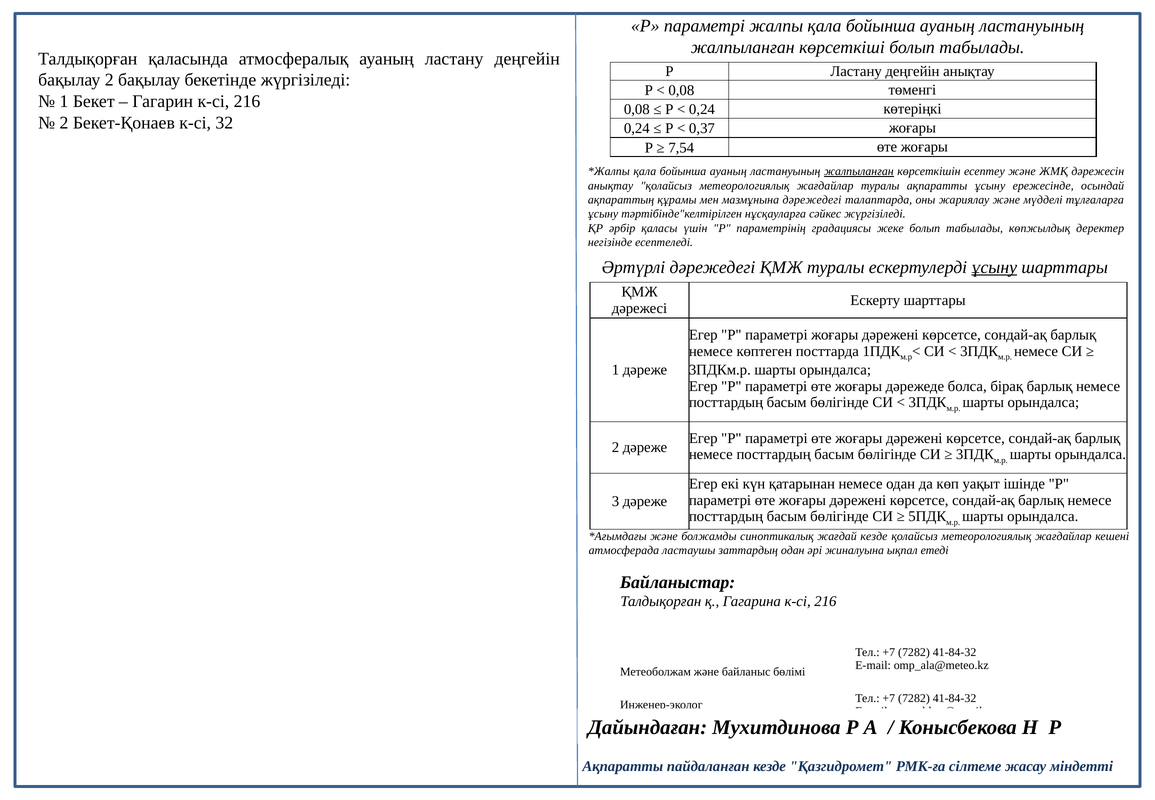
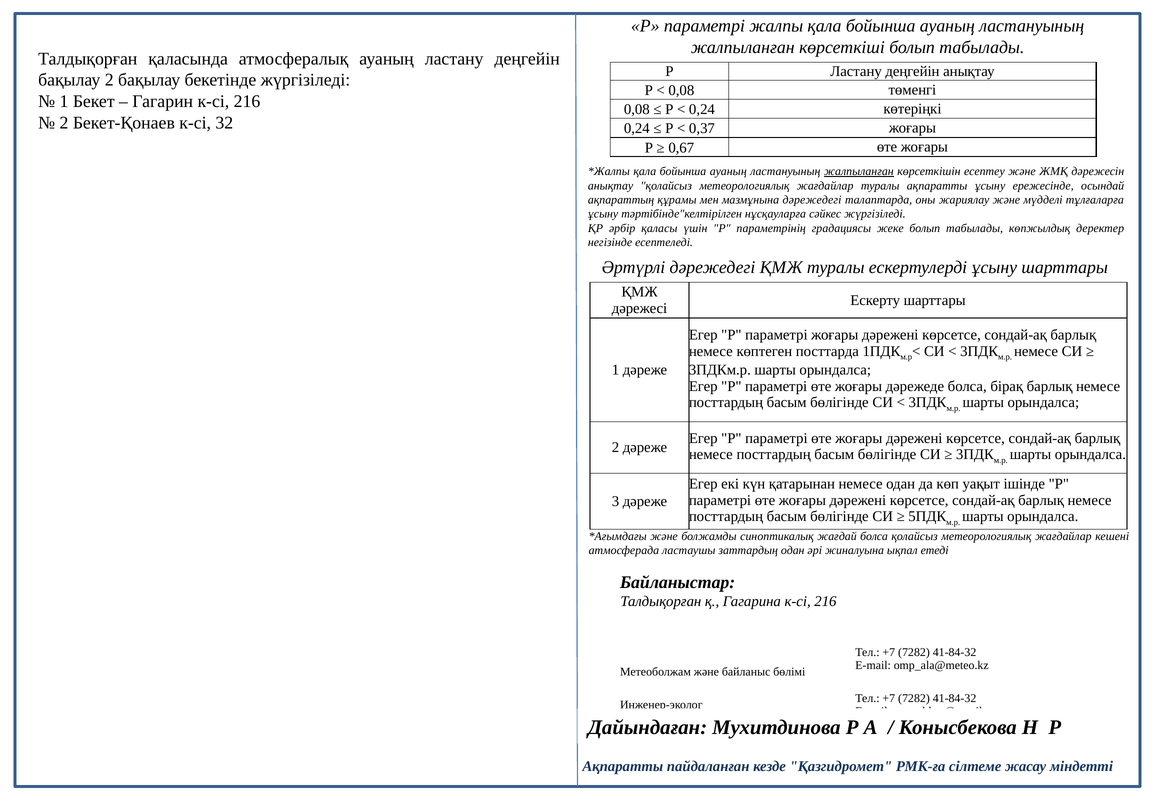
7,54: 7,54 -> 0,67 (681, 148)
ұсыну underline: present -> none (994, 267)
жағдай кезде: кезде -> болса (874, 536)
